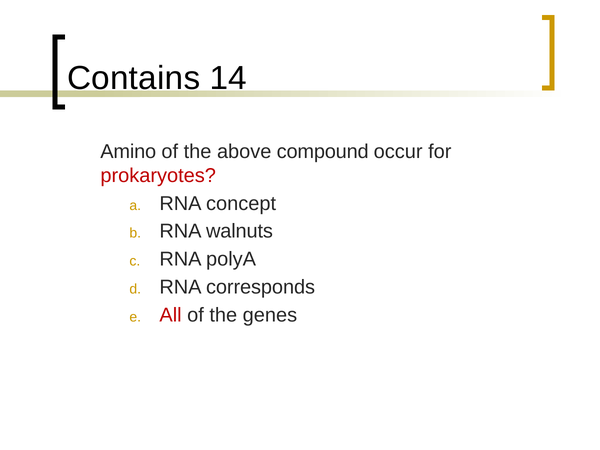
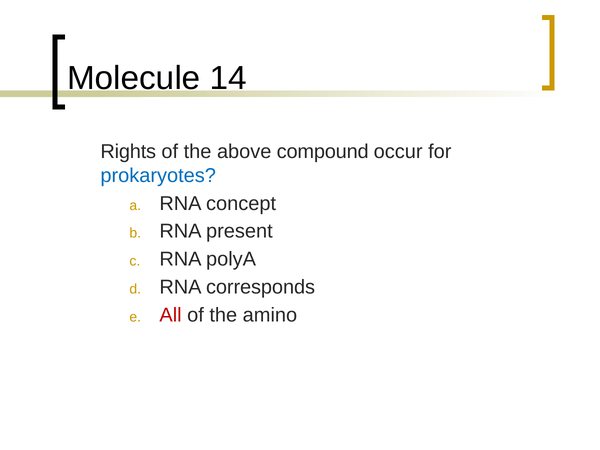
Contains: Contains -> Molecule (134, 78)
Amino: Amino -> Rights (128, 151)
prokaryotes colour: red -> blue (158, 175)
walnuts: walnuts -> present (239, 231)
genes: genes -> amino (270, 315)
